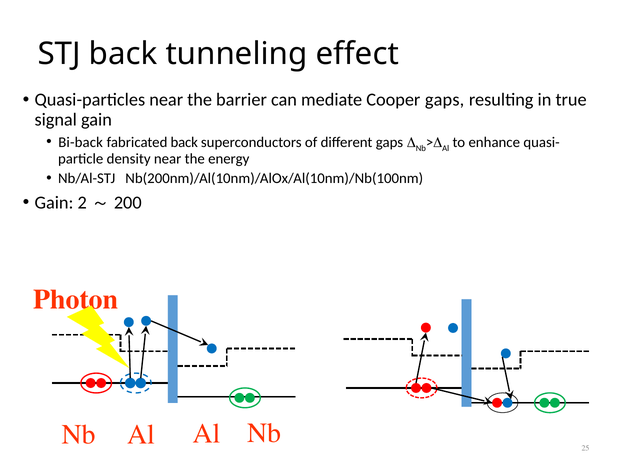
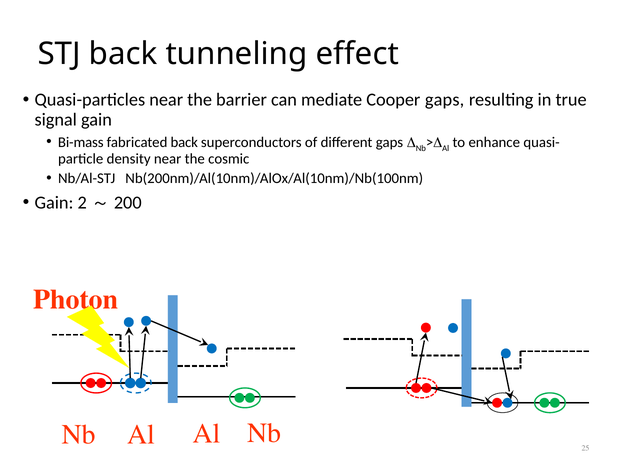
Bi-back: Bi-back -> Bi-mass (81, 143)
energy: energy -> cosmic (229, 159)
